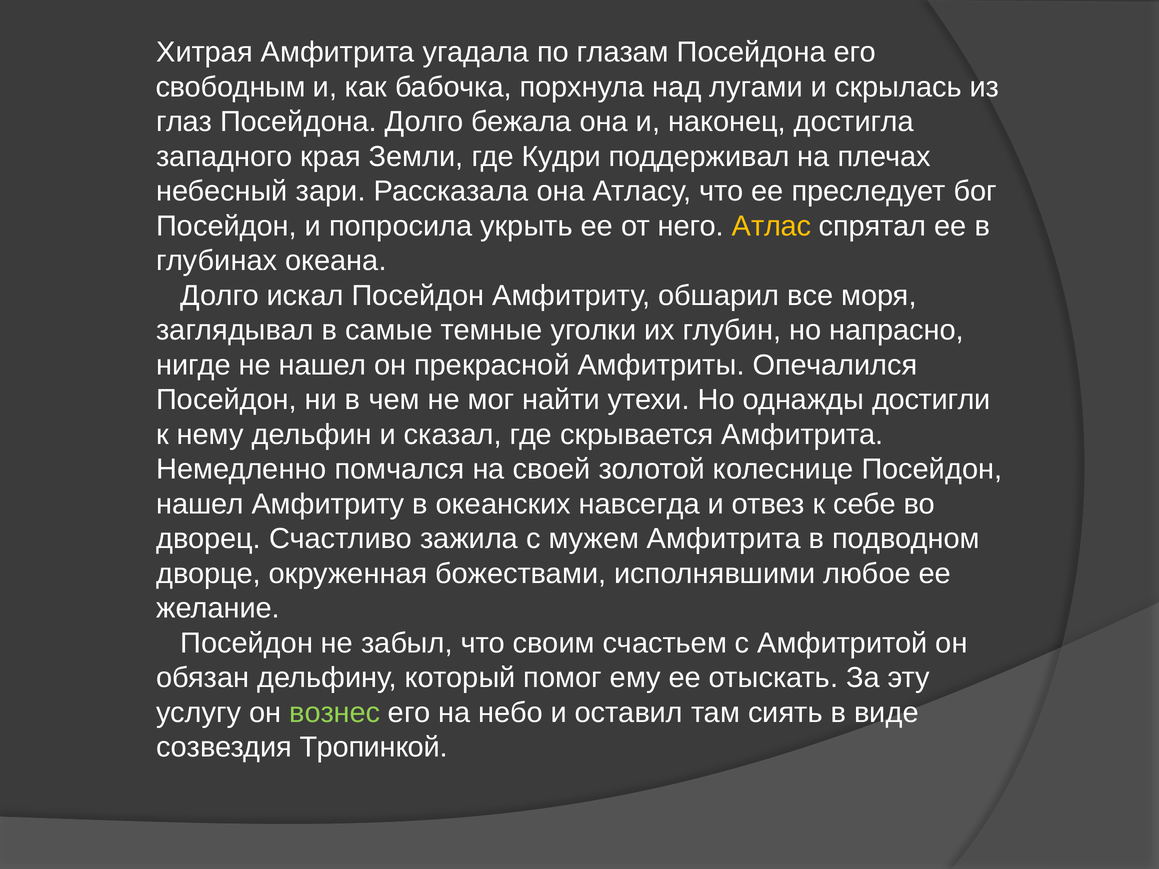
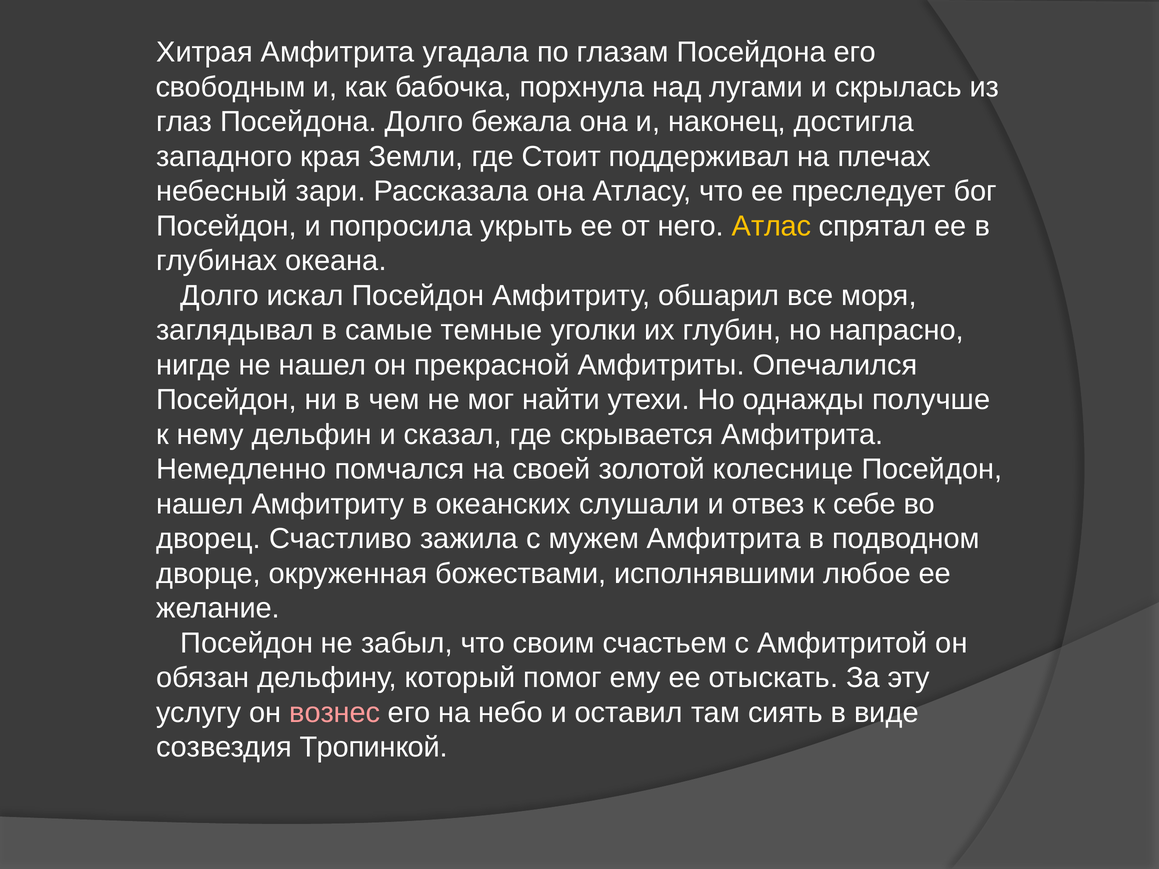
Кудри: Кудри -> Стоит (561, 157)
достигли: достигли -> получше (931, 400)
навсегда: навсегда -> слушали (639, 504)
вознес colour: light green -> pink (335, 713)
